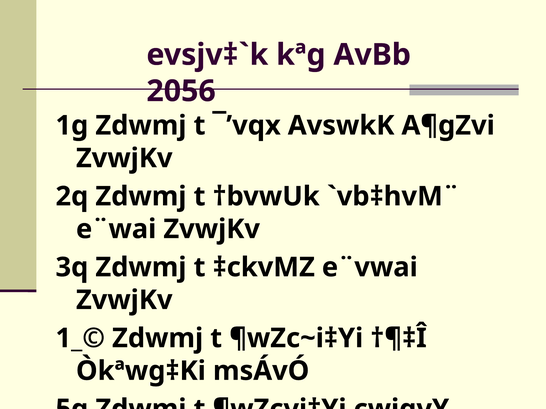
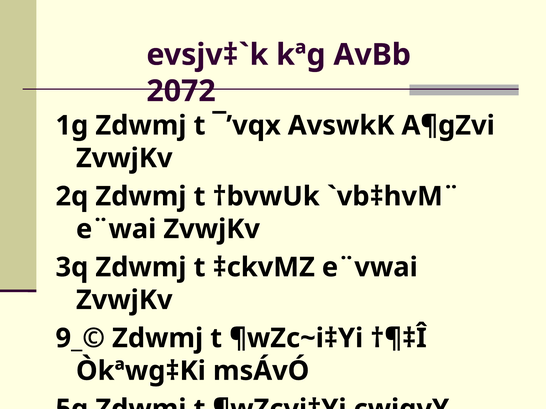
2056: 2056 -> 2072 (181, 91)
1_©: 1_© -> 9_© (80, 339)
